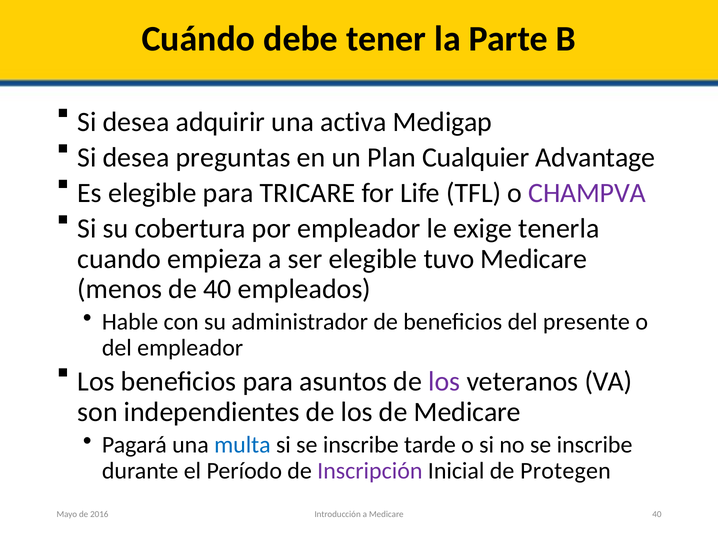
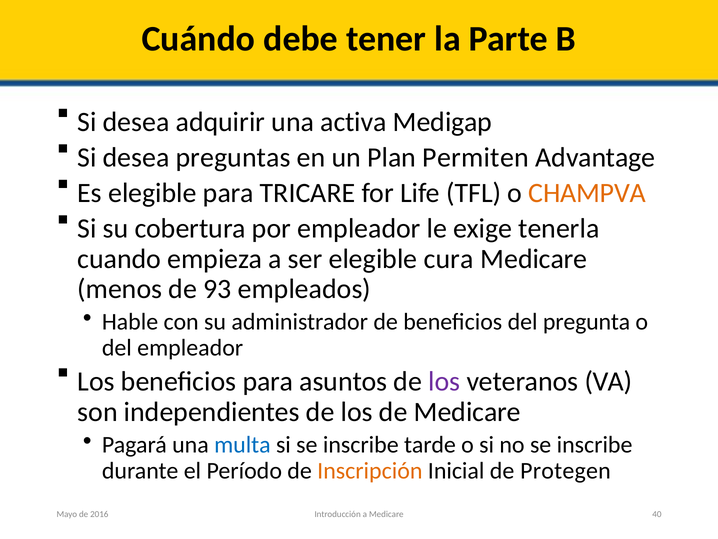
Cualquier: Cualquier -> Permiten (476, 157)
CHAMPVA colour: purple -> orange (587, 193)
tuvo: tuvo -> cura (449, 259)
de 40: 40 -> 93 (217, 289)
presente: presente -> pregunta (587, 322)
Inscripción colour: purple -> orange (370, 470)
